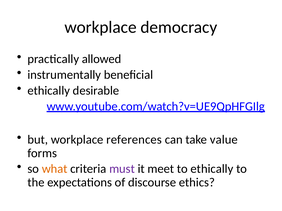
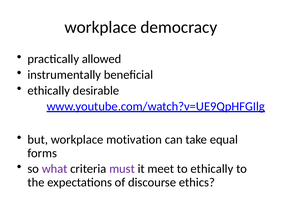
references: references -> motivation (134, 140)
value: value -> equal (224, 140)
what colour: orange -> purple (55, 169)
